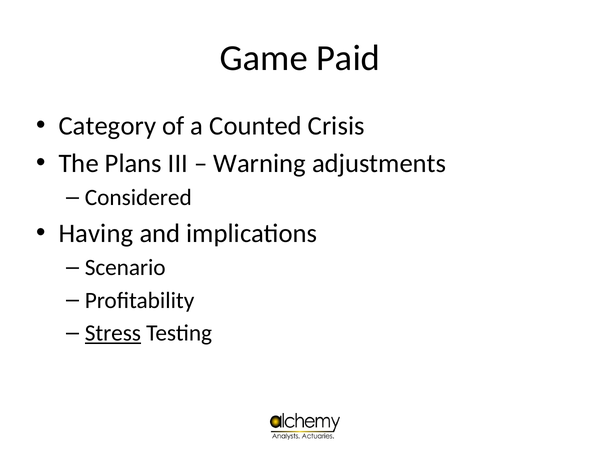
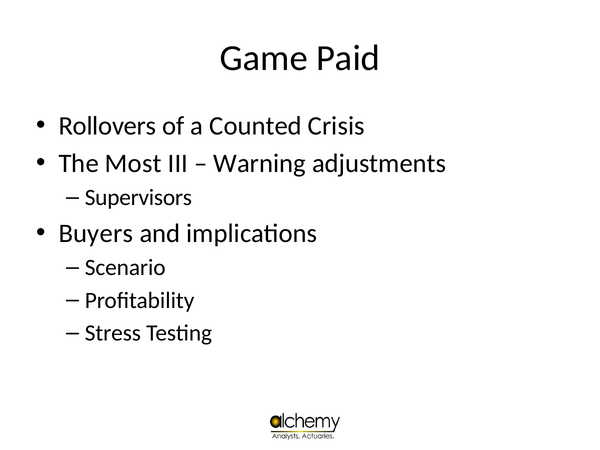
Category: Category -> Rollovers (107, 126)
Plans: Plans -> Most (133, 163)
Considered: Considered -> Supervisors (138, 198)
Having: Having -> Buyers (96, 233)
Stress underline: present -> none (113, 333)
